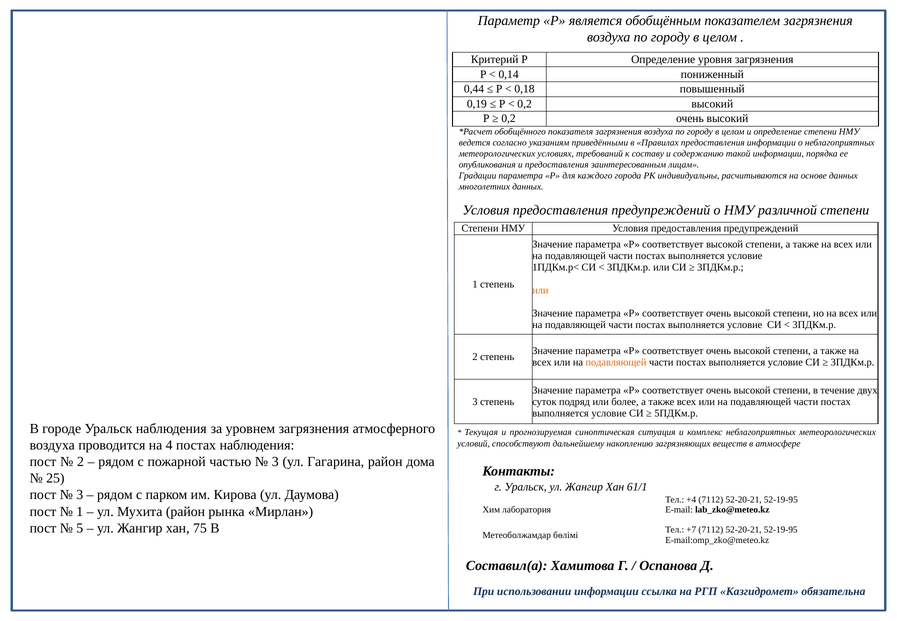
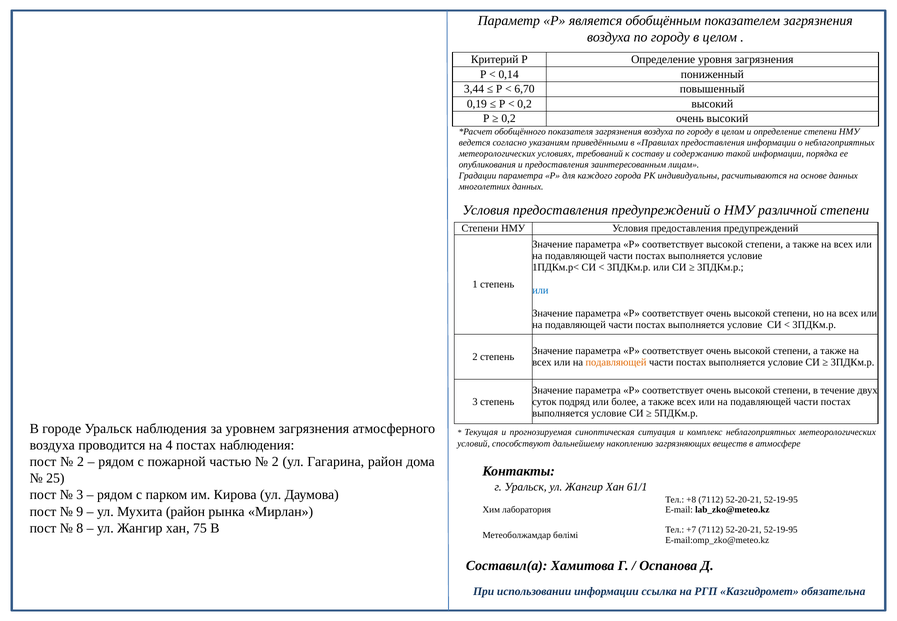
0,44: 0,44 -> 3,44 (474, 89)
0,18: 0,18 -> 6,70 (525, 89)
или colour: orange -> blue (540, 290)
3: 3 -> 2 (275, 462)
+4: +4 -> +8 (691, 499)
1: 1 -> 9 (80, 511)
5: 5 -> 8 (80, 528)
